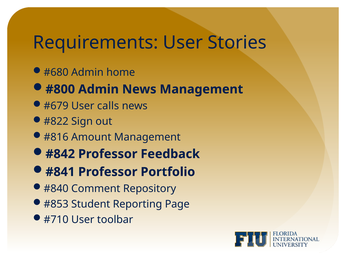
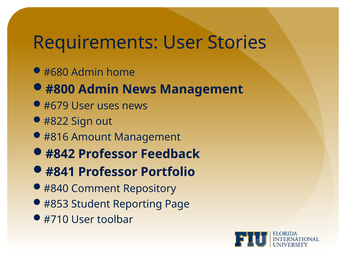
calls: calls -> uses (108, 106)
